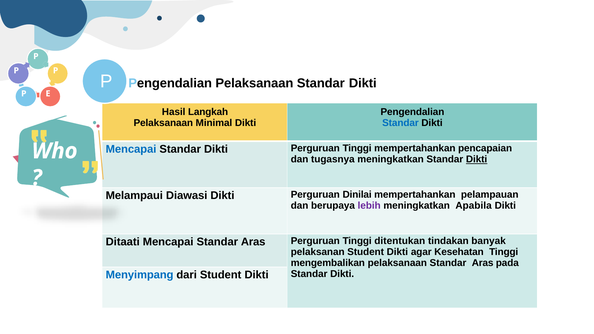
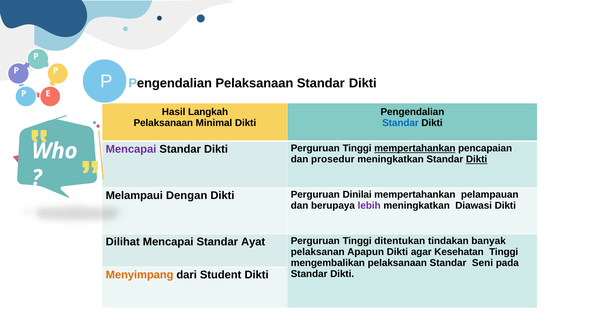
Mencapai colour: blue -> purple (131, 149)
mempertahankan underline: none -> present (415, 148)
tugasnya: tugasnya -> prosedur (333, 159)
Diawasi: Diawasi -> Dengan (187, 195)
Apabila: Apabila -> Diawasi (474, 206)
Ditaati: Ditaati -> Dilihat (123, 242)
Mencapai Standar Aras: Aras -> Ayat (253, 242)
pelaksanan Student: Student -> Apapun (366, 252)
pelaksanaan Standar Aras: Aras -> Seni (483, 263)
Menyimpang colour: blue -> orange (140, 275)
